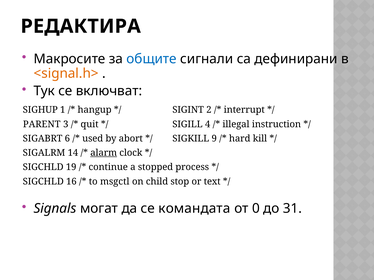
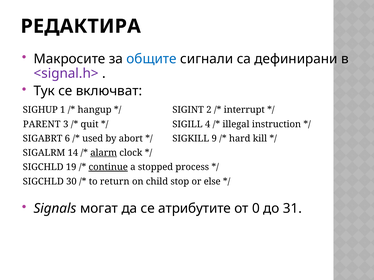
<signal.h> colour: orange -> purple (66, 73)
continue underline: none -> present (108, 167)
16: 16 -> 30 (71, 182)
msgctl: msgctl -> return (115, 182)
text: text -> else (212, 182)
командата: командата -> атрибутите (195, 209)
